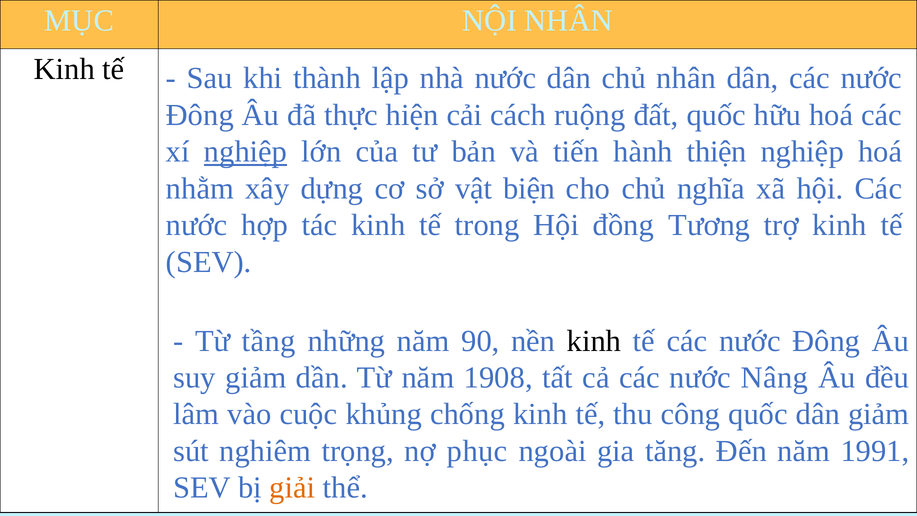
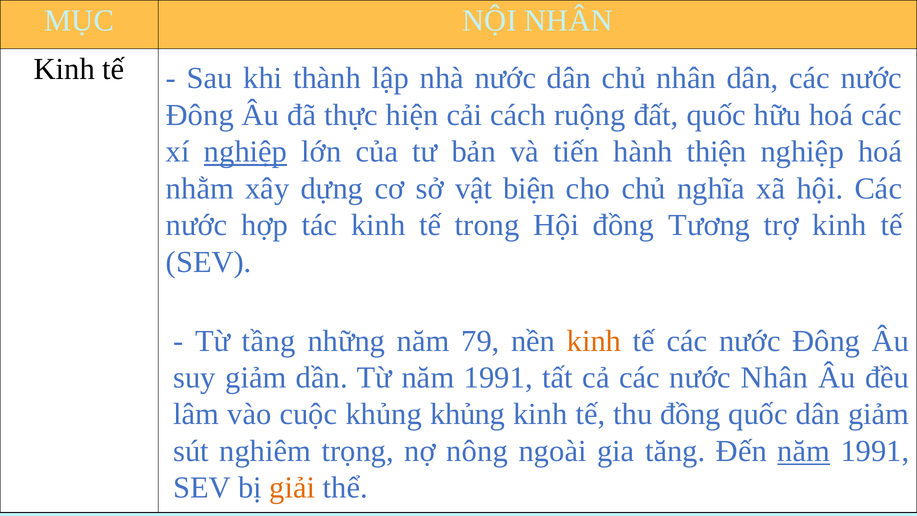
90: 90 -> 79 (480, 341)
kinh colour: black -> orange (594, 341)
Từ năm 1908: 1908 -> 1991 (498, 378)
nước Nâng: Nâng -> Nhân (774, 378)
khủng chống: chống -> khủng (468, 414)
thu công: công -> đồng (691, 414)
phục: phục -> nông (477, 451)
năm underline: none -> present (804, 451)
